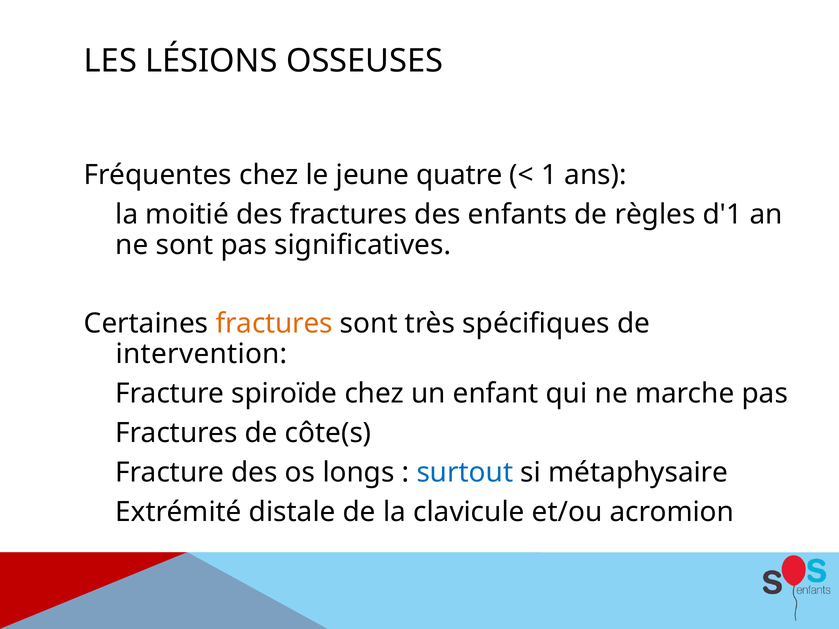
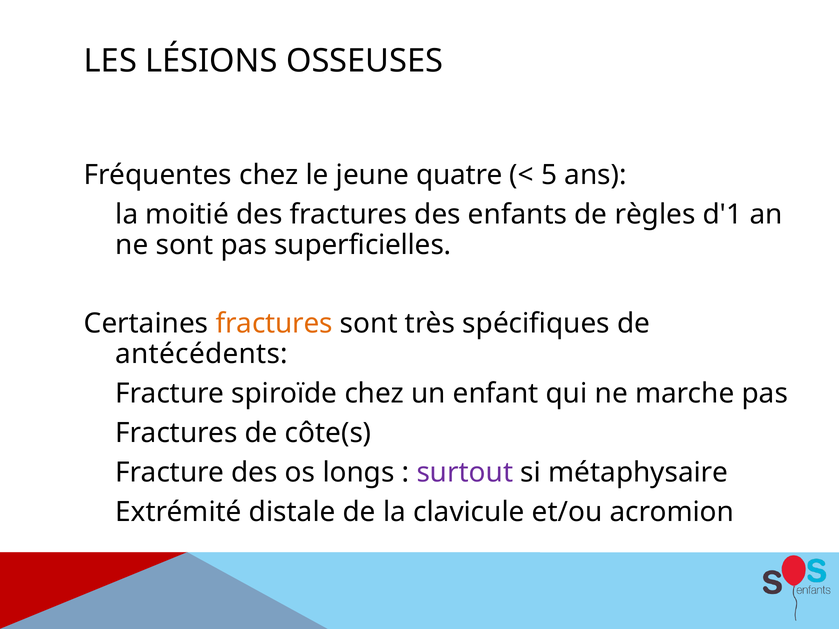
1: 1 -> 5 (549, 175)
significatives: significatives -> superficielles (363, 245)
intervention: intervention -> antécédents (202, 354)
surtout colour: blue -> purple (465, 473)
